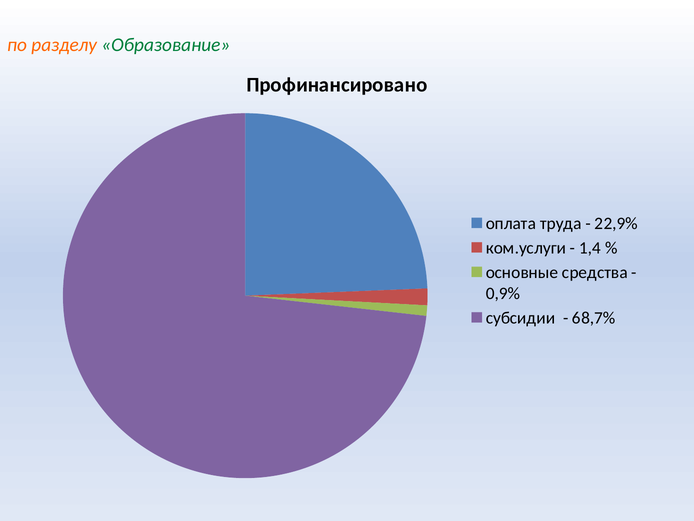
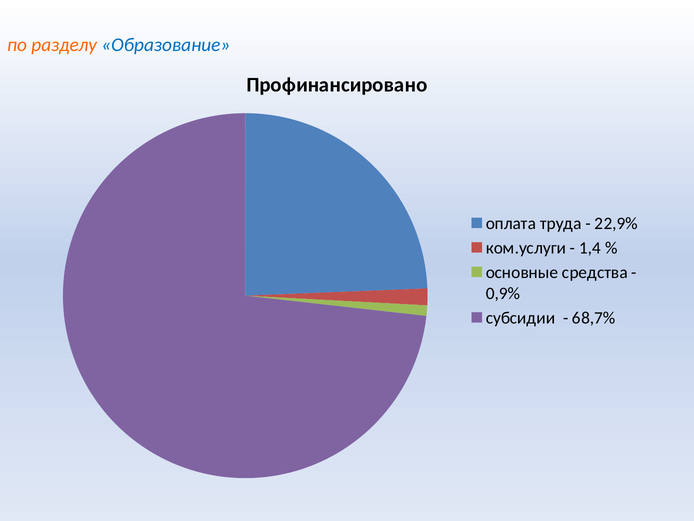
Образование colour: green -> blue (166, 45)
